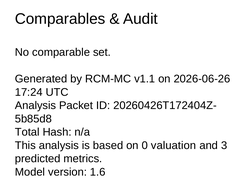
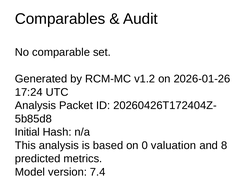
v1.1: v1.1 -> v1.2 (145, 79)
2026-06-26: 2026-06-26 -> 2026-01-26 (202, 79)
Total: Total -> Initial (27, 132)
3: 3 -> 8 (224, 145)
1.6: 1.6 -> 7.4 (98, 172)
